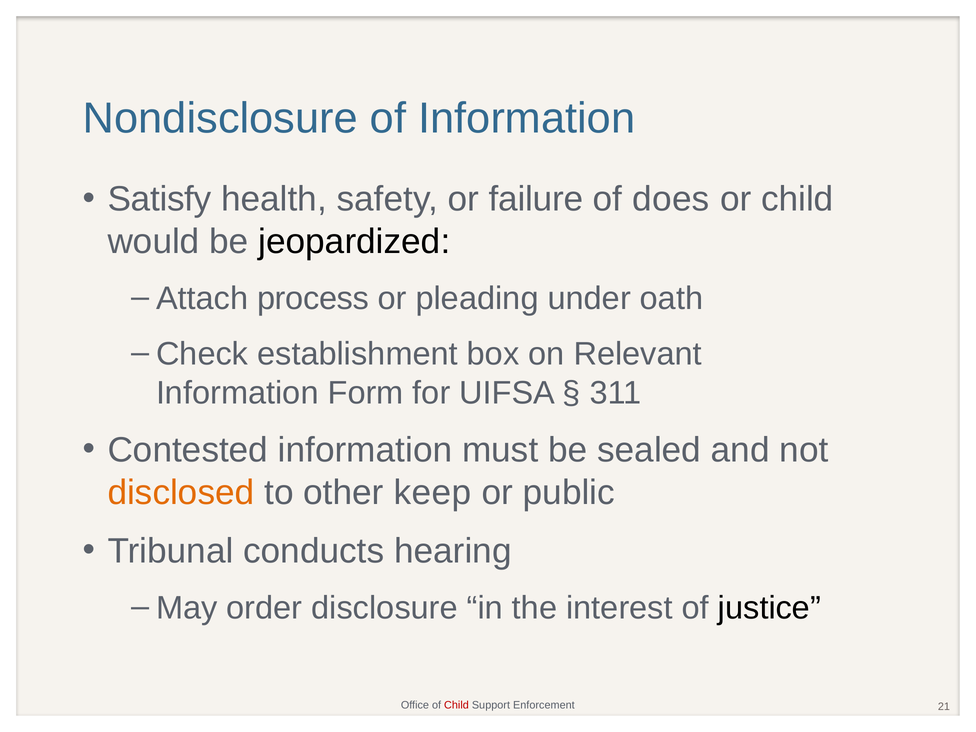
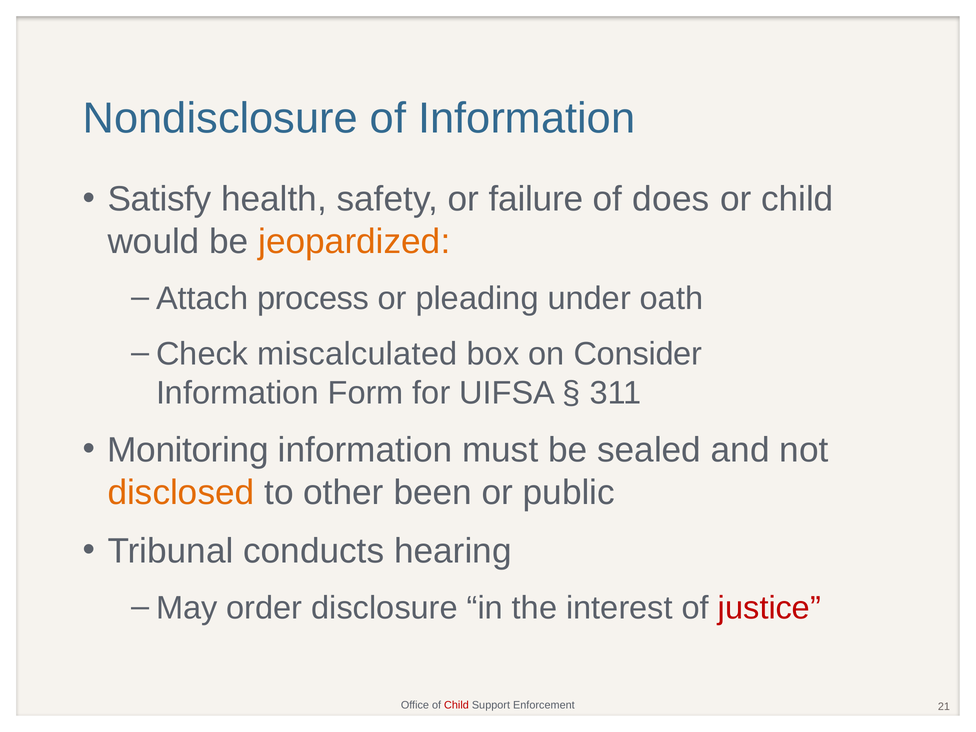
jeopardized colour: black -> orange (354, 242)
establishment: establishment -> miscalculated (357, 354)
Relevant: Relevant -> Consider (638, 354)
Contested: Contested -> Monitoring (188, 450)
keep: keep -> been (433, 492)
justice colour: black -> red (769, 608)
